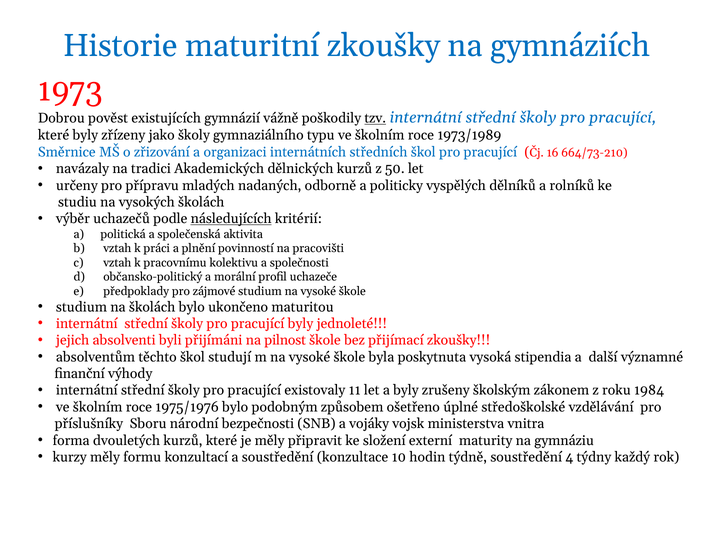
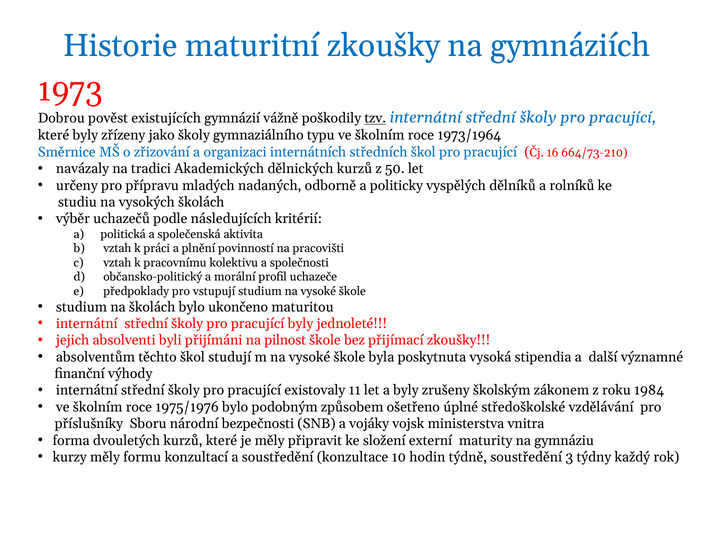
1973/1989: 1973/1989 -> 1973/1964 (469, 135)
následujících underline: present -> none (231, 219)
zájmové: zájmové -> vstupují (214, 291)
4: 4 -> 3 (569, 457)
